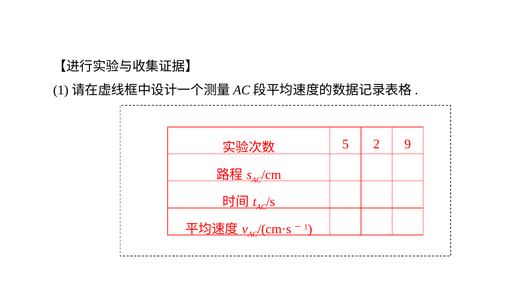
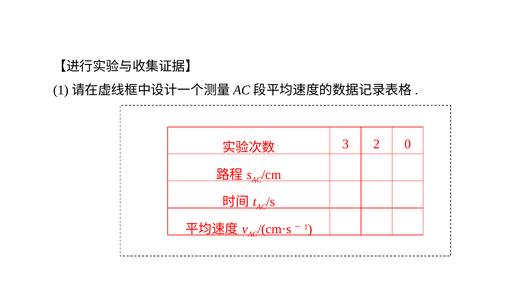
5: 5 -> 3 (345, 144)
9: 9 -> 0 (408, 144)
